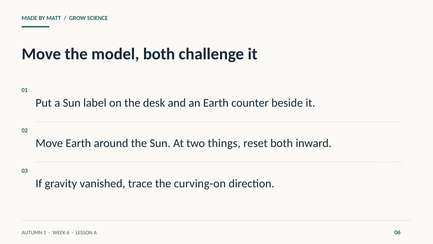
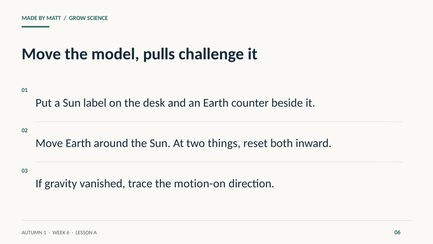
model both: both -> pulls (159, 54)
curving-on: curving-on -> motion-on (200, 183)
